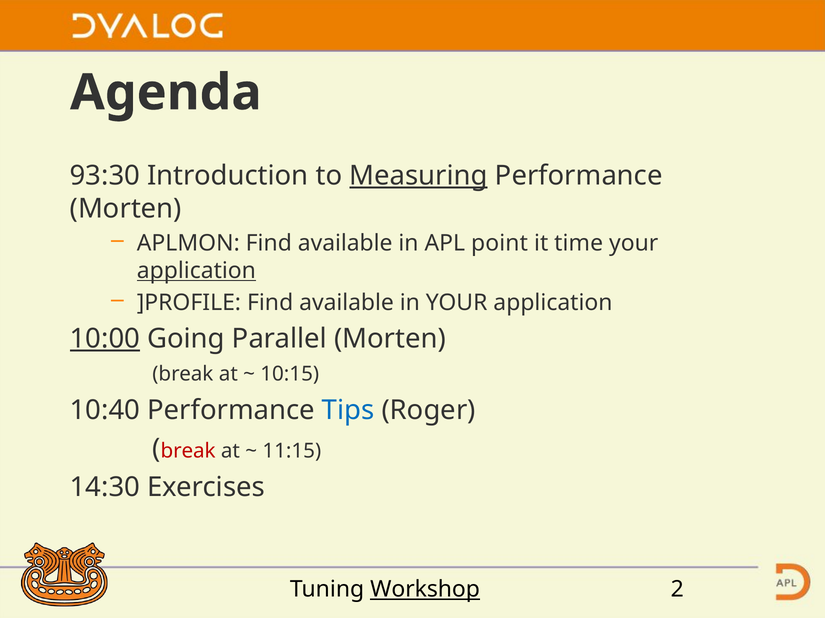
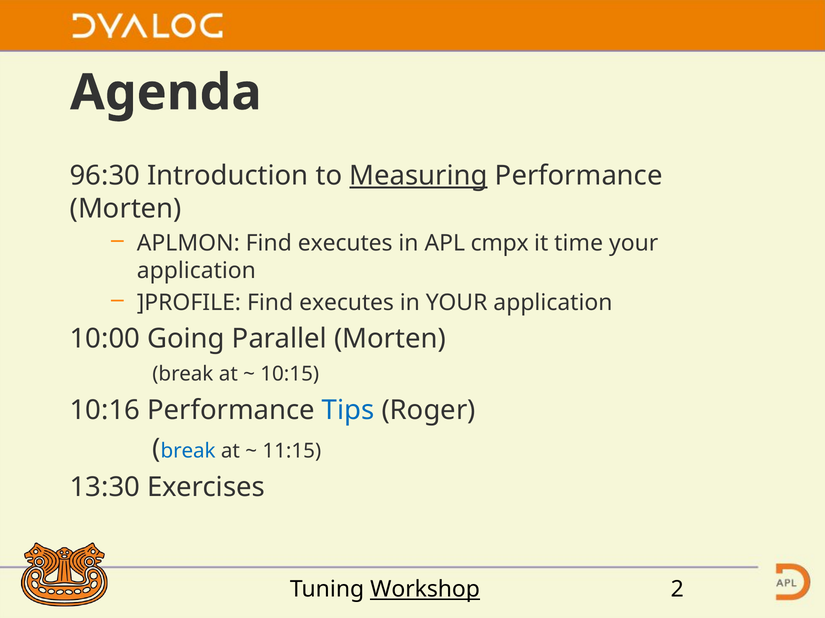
93:30: 93:30 -> 96:30 (105, 176)
APLMON Find available: available -> executes (345, 243)
point: point -> cmpx (500, 243)
application underline: present -> none (196, 271)
]PROFILE Find available: available -> executes (347, 303)
10:00 underline: present -> none (105, 339)
10:40: 10:40 -> 10:16 (105, 411)
break colour: red -> blue (188, 451)
14:30: 14:30 -> 13:30 (105, 488)
